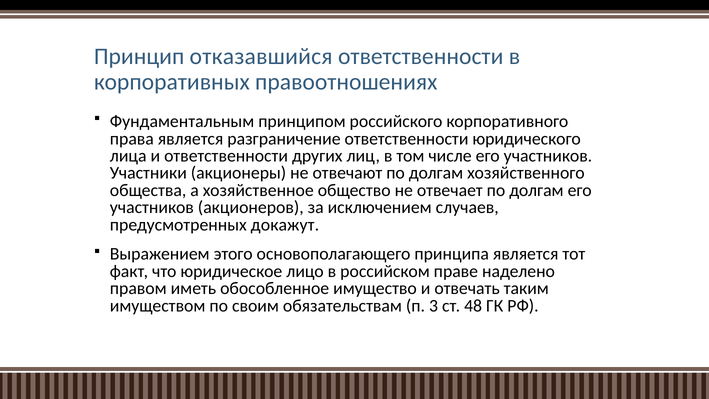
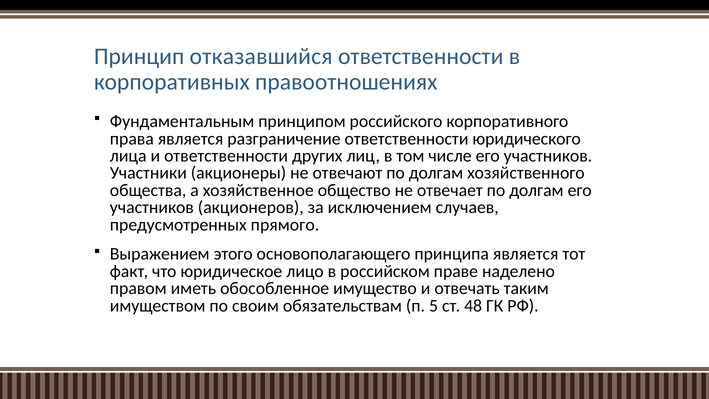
докажут: докажут -> прямого (285, 225)
3: 3 -> 5 (434, 306)
